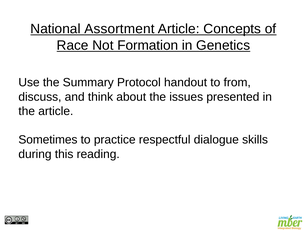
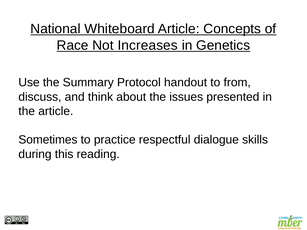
Assortment: Assortment -> Whiteboard (120, 29)
Formation: Formation -> Increases (148, 45)
